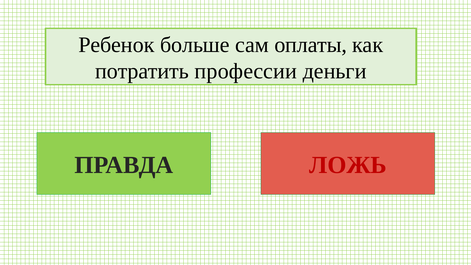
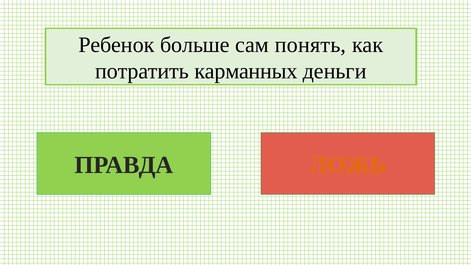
оплаты: оплаты -> понять (310, 45)
профессии: профессии -> карманных (246, 71)
ЛОЖЬ colour: red -> orange (348, 165)
